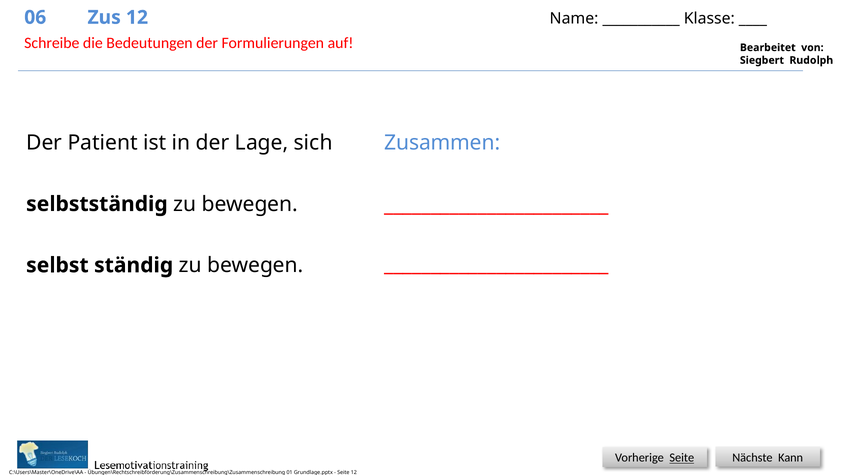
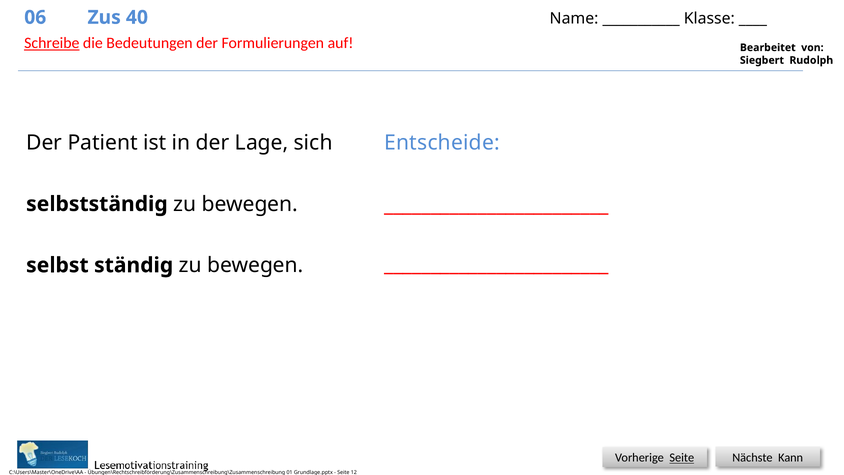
Zus 12: 12 -> 40 (137, 17)
Schreibe underline: none -> present (52, 43)
Zusammen: Zusammen -> Entscheide (442, 143)
